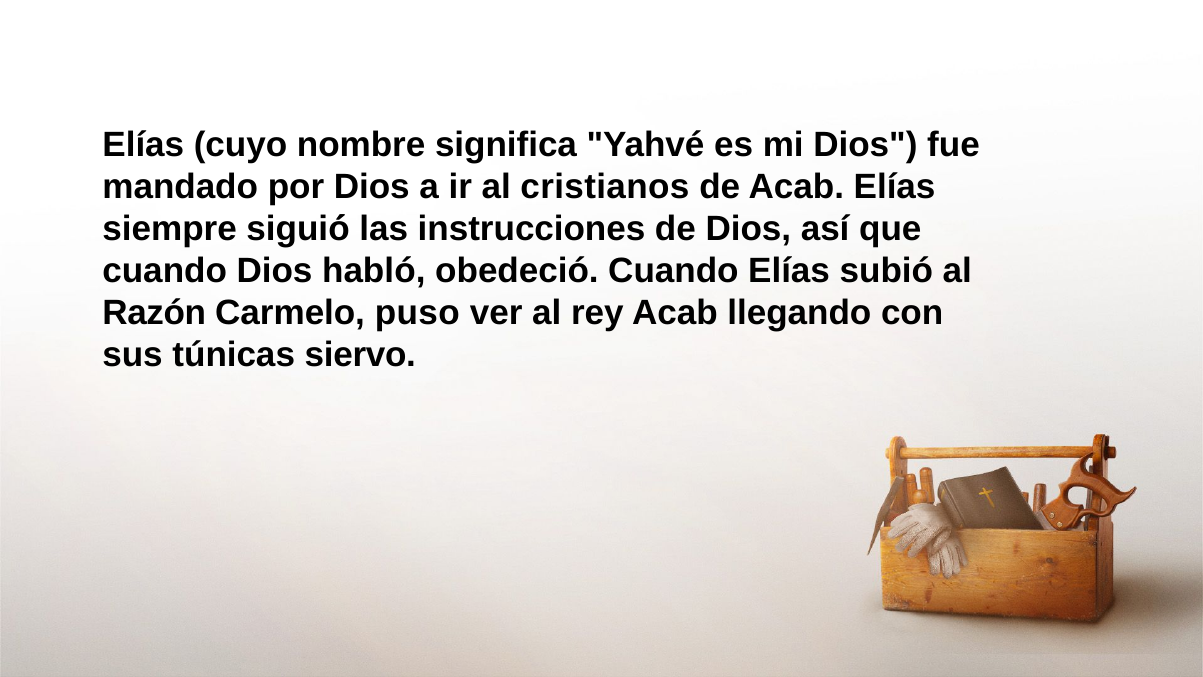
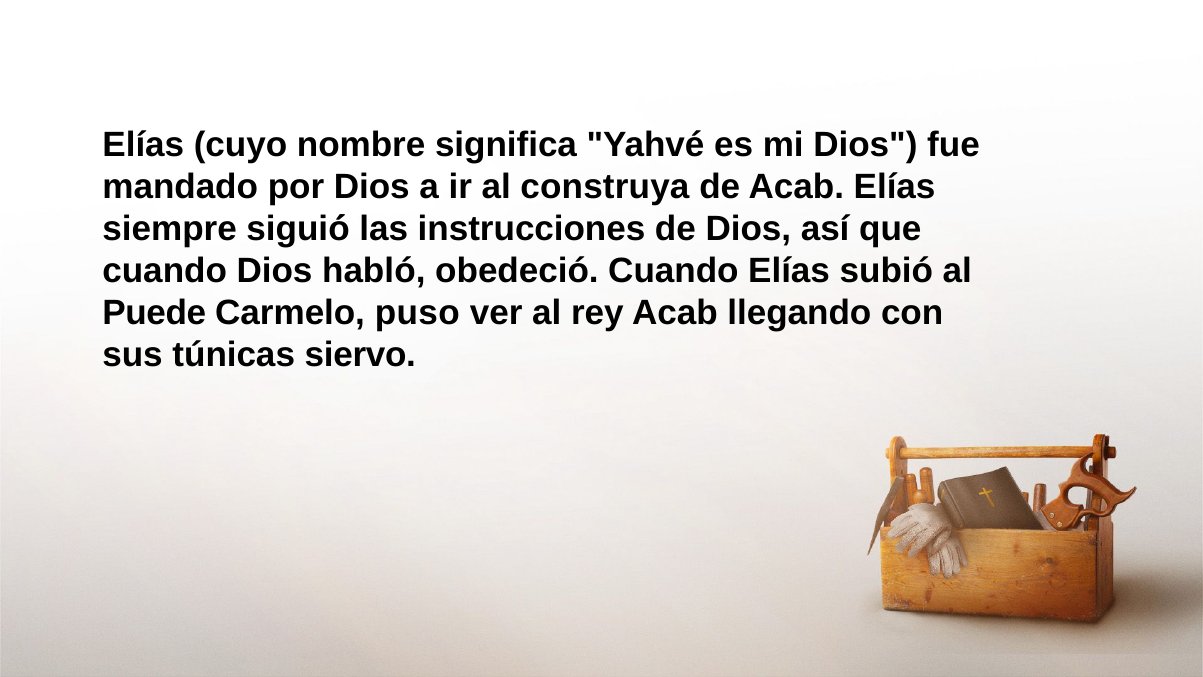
cristianos: cristianos -> construya (605, 187)
Razón: Razón -> Puede (154, 313)
